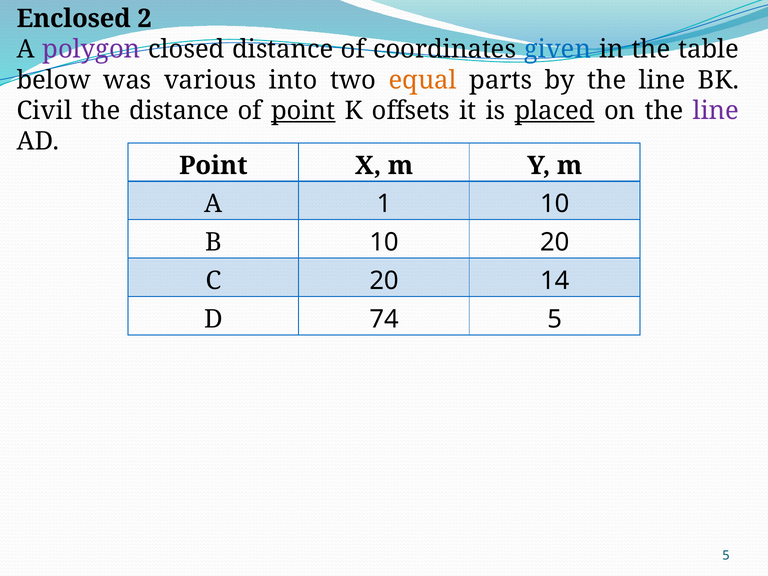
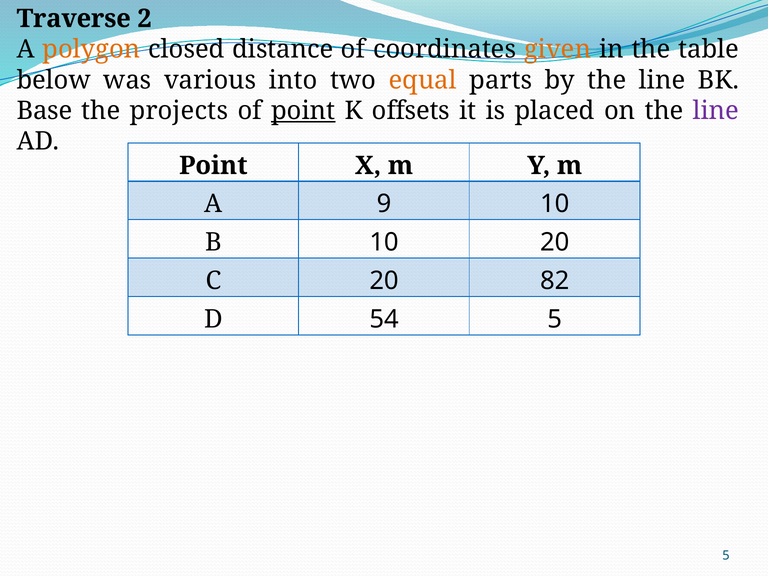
Enclosed: Enclosed -> Traverse (74, 19)
polygon colour: purple -> orange (91, 49)
given colour: blue -> orange (558, 49)
Civil: Civil -> Base (44, 111)
the distance: distance -> projects (179, 111)
placed underline: present -> none (555, 111)
1: 1 -> 9 (384, 204)
14: 14 -> 82 (555, 281)
74: 74 -> 54 (384, 319)
